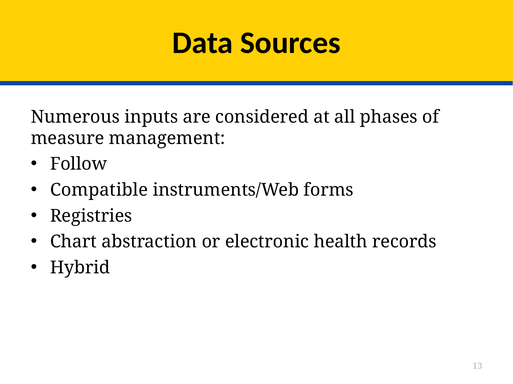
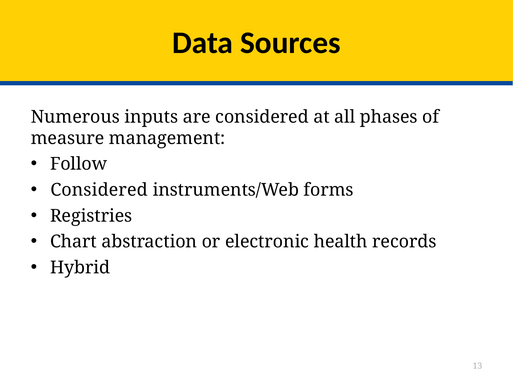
Compatible: Compatible -> Considered (99, 190)
